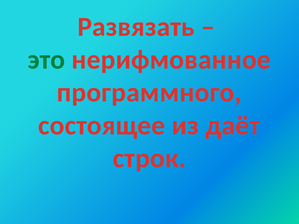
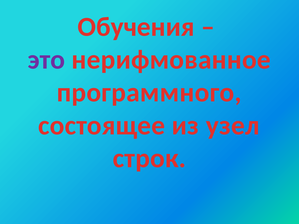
Развязать: Развязать -> Обучения (136, 27)
это colour: green -> purple (46, 60)
даёт: даёт -> узел (233, 126)
